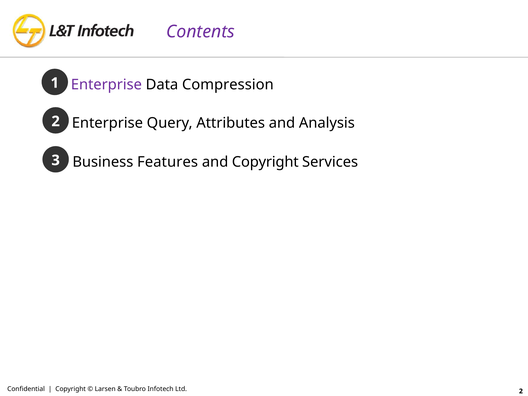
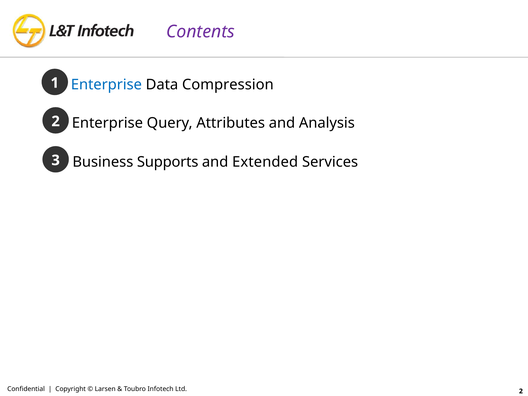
Enterprise colour: purple -> blue (106, 85)
Features: Features -> Supports (168, 162)
and Copyright: Copyright -> Extended (265, 162)
